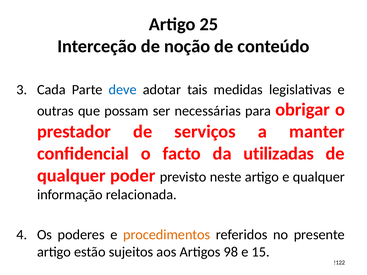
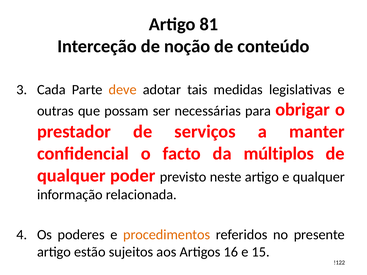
25: 25 -> 81 (209, 24)
deve colour: blue -> orange (123, 90)
utilizadas: utilizadas -> múltiplos (279, 154)
98: 98 -> 16 (231, 252)
